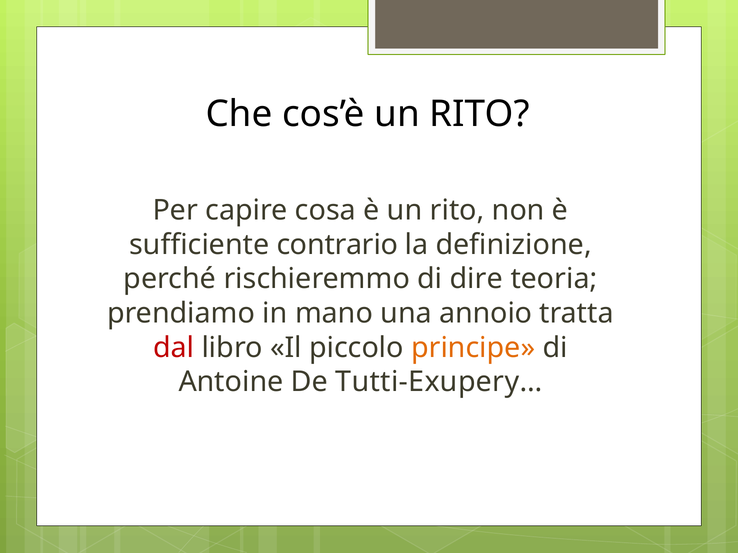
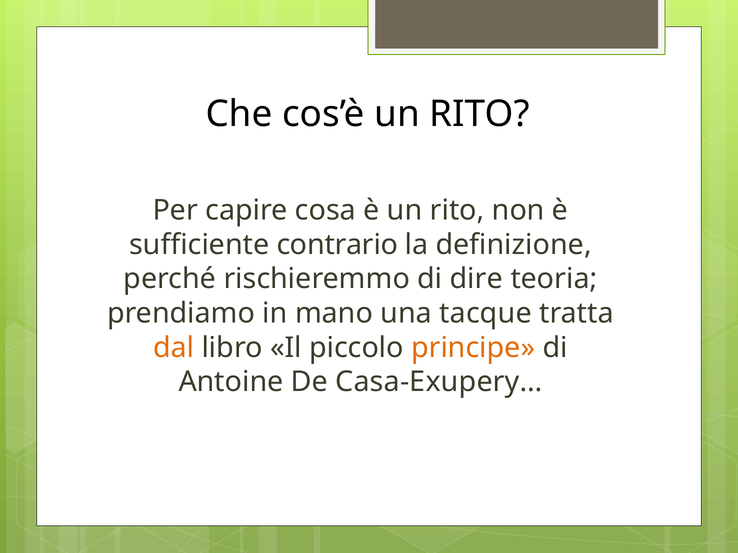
annoio: annoio -> tacque (486, 314)
dal colour: red -> orange (174, 348)
Tutti-Exupery…: Tutti-Exupery… -> Casa-Exupery… (439, 382)
